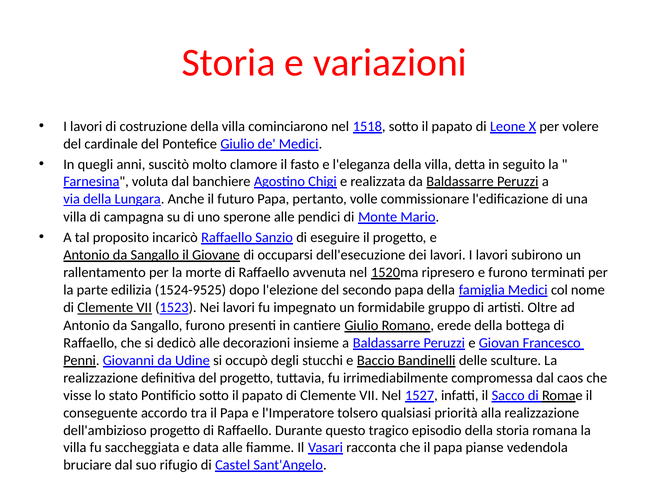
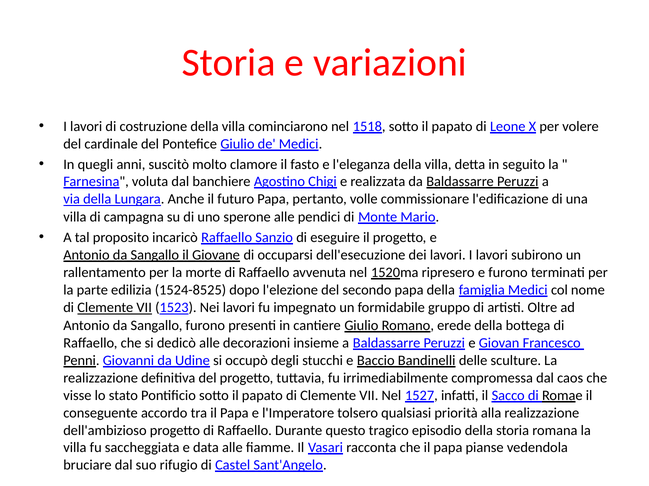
1524-9525: 1524-9525 -> 1524-8525 (190, 291)
